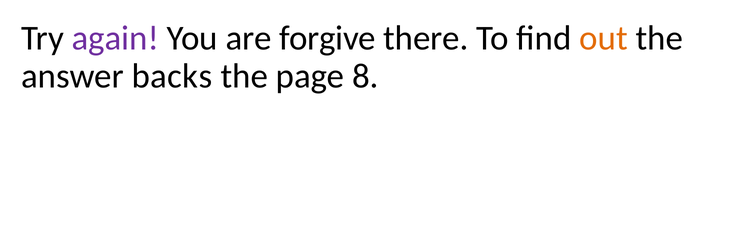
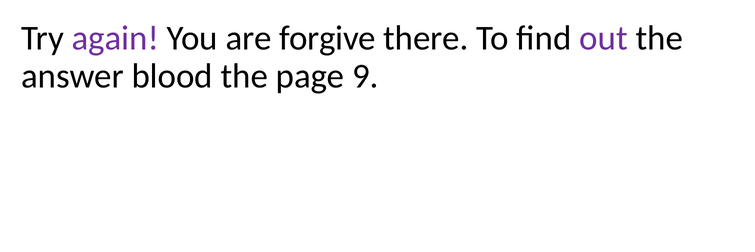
out colour: orange -> purple (604, 38)
backs: backs -> blood (172, 76)
8: 8 -> 9 (365, 76)
